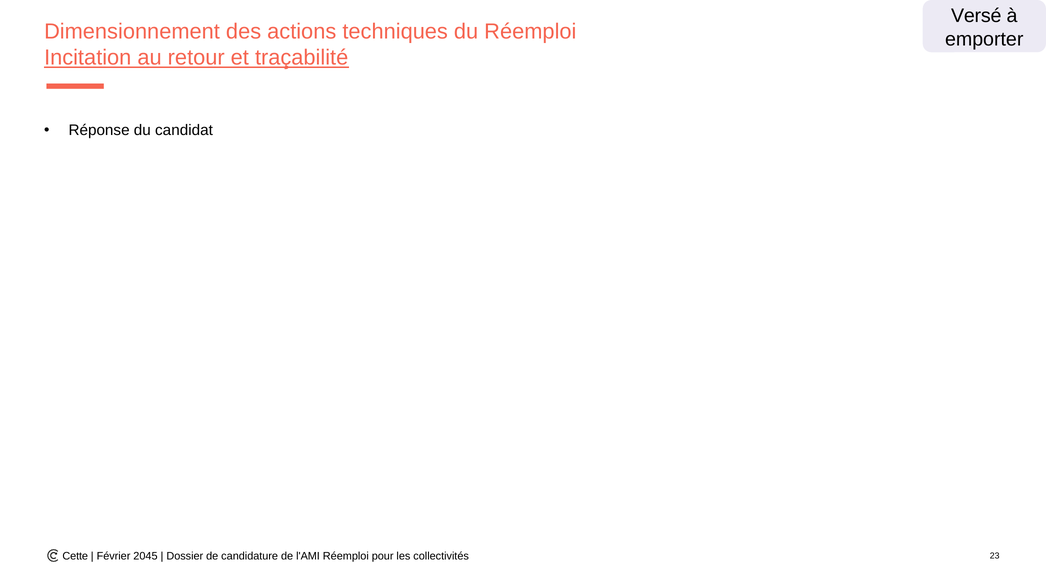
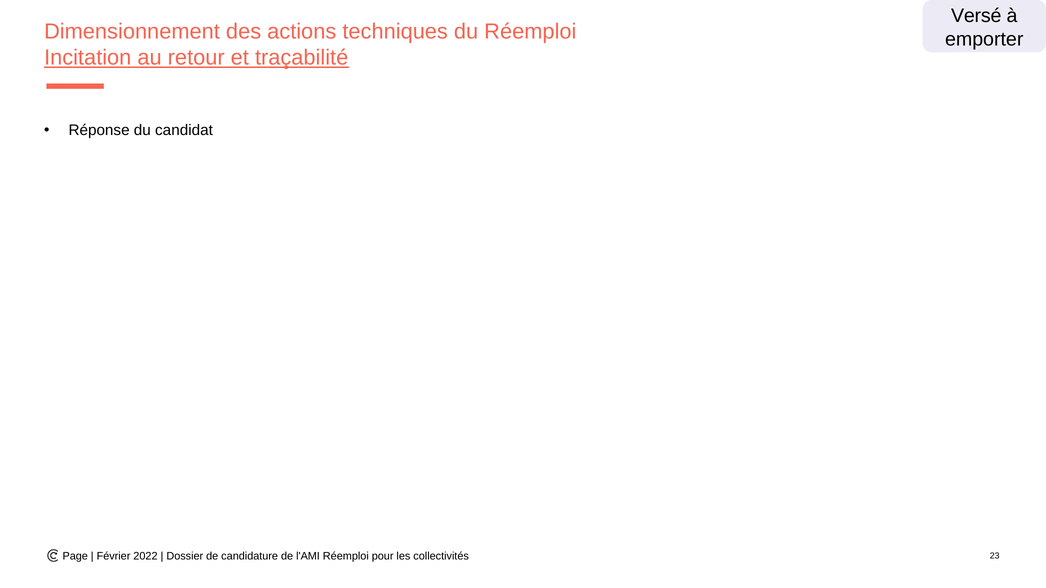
Cette: Cette -> Page (75, 556)
2045: 2045 -> 2022 (145, 556)
